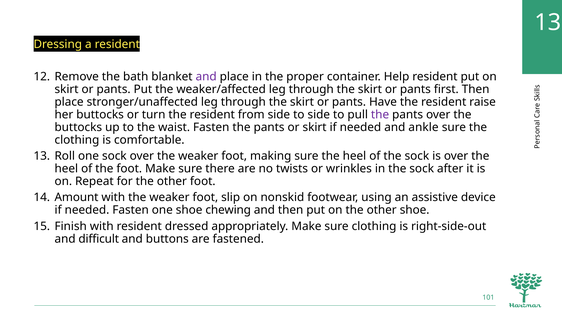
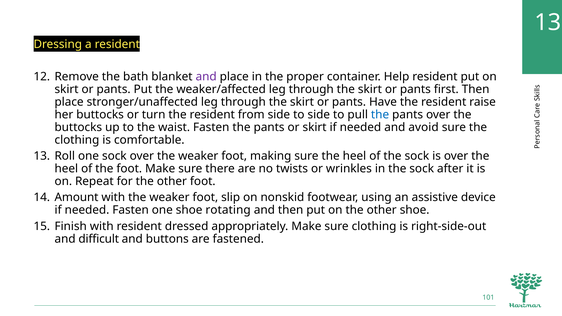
the colour: purple -> blue (380, 115)
ankle: ankle -> avoid (423, 127)
chewing: chewing -> rotating (228, 210)
